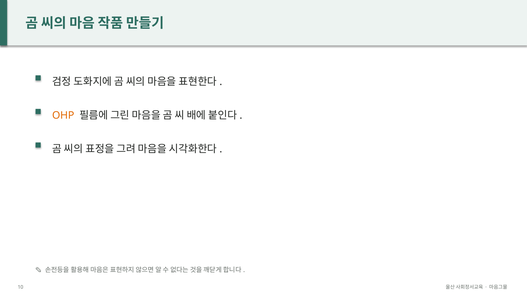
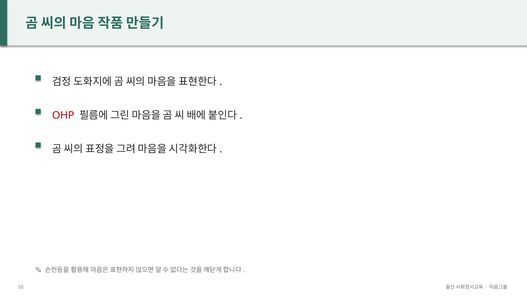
OHP colour: orange -> red (63, 116)
